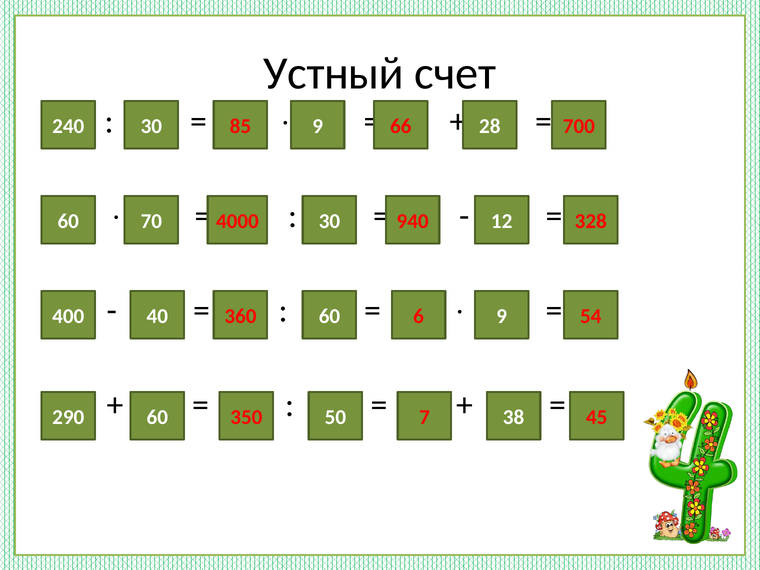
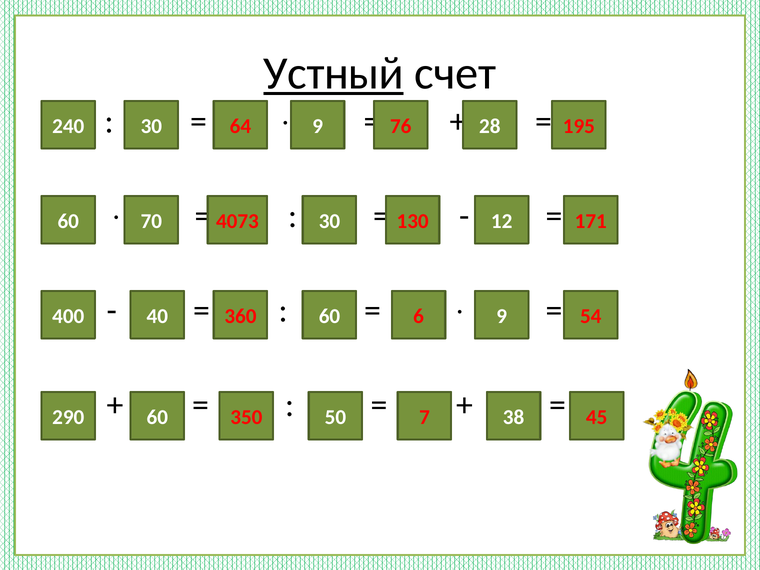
Устный underline: none -> present (334, 74)
85: 85 -> 64 (240, 126)
66: 66 -> 76 (401, 126)
700: 700 -> 195 (579, 126)
4000: 4000 -> 4073 (237, 221)
940: 940 -> 130 (413, 221)
328: 328 -> 171 (591, 221)
